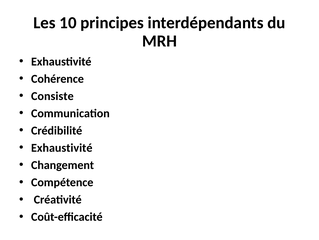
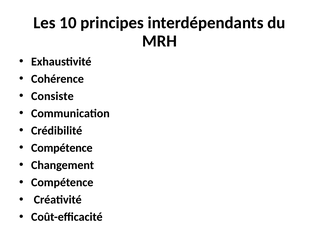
Exhaustivité: Exhaustivité -> Compétence (62, 147)
